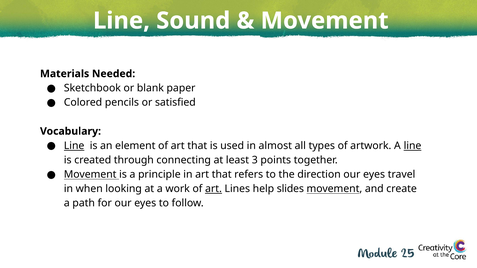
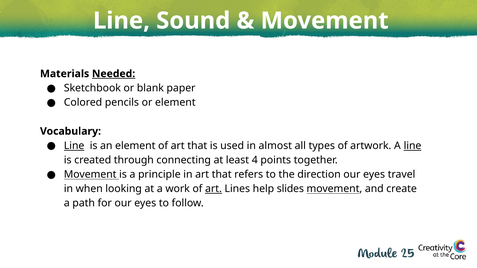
Needed underline: none -> present (114, 74)
or satisfied: satisfied -> element (175, 103)
3: 3 -> 4 (255, 160)
